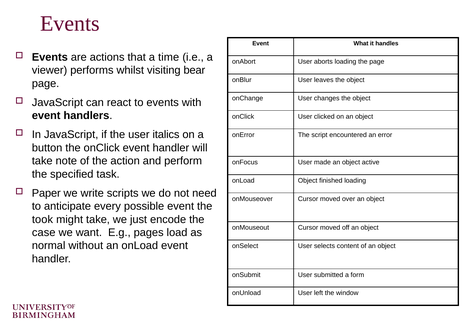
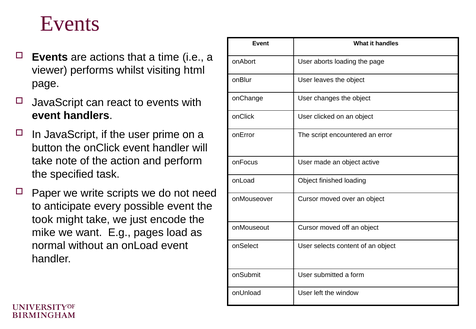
bear: bear -> html (194, 70)
italics: italics -> prime (166, 135)
case: case -> mike (44, 233)
